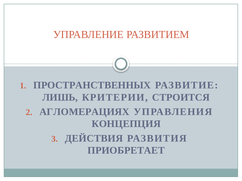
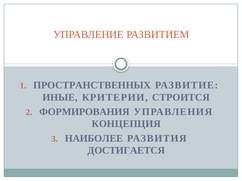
ЛИШЬ: ЛИШЬ -> ИНЫЕ (60, 98)
АГЛОМЕРАЦИЯХ: АГЛОМЕРАЦИЯХ -> ФОРМИРОВАНИЯ (84, 112)
ДЕЙСТВИЯ: ДЕЙСТВИЯ -> НАИБОЛЕЕ (94, 139)
ПРИОБРЕТАЕТ: ПРИОБРЕТАЕТ -> ДОСТИГАЕТСЯ (126, 151)
